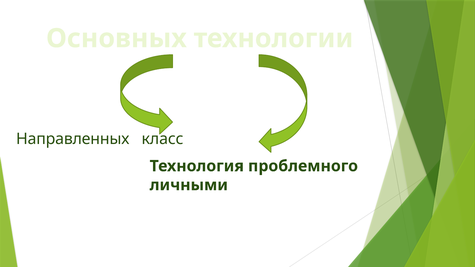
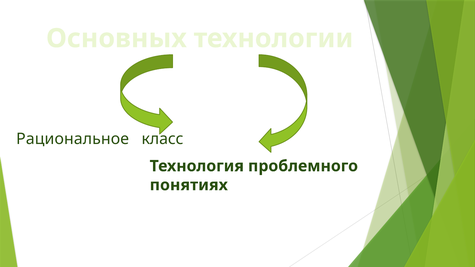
Направленных: Направленных -> Рациональное (73, 139)
личными: личными -> понятиях (189, 185)
